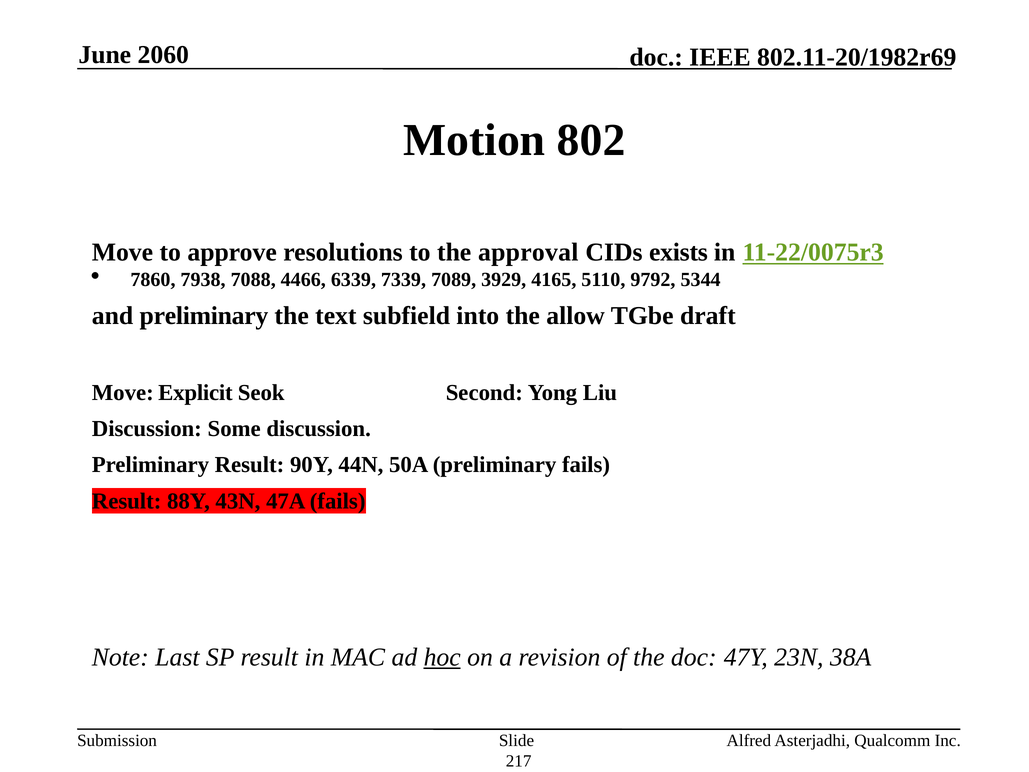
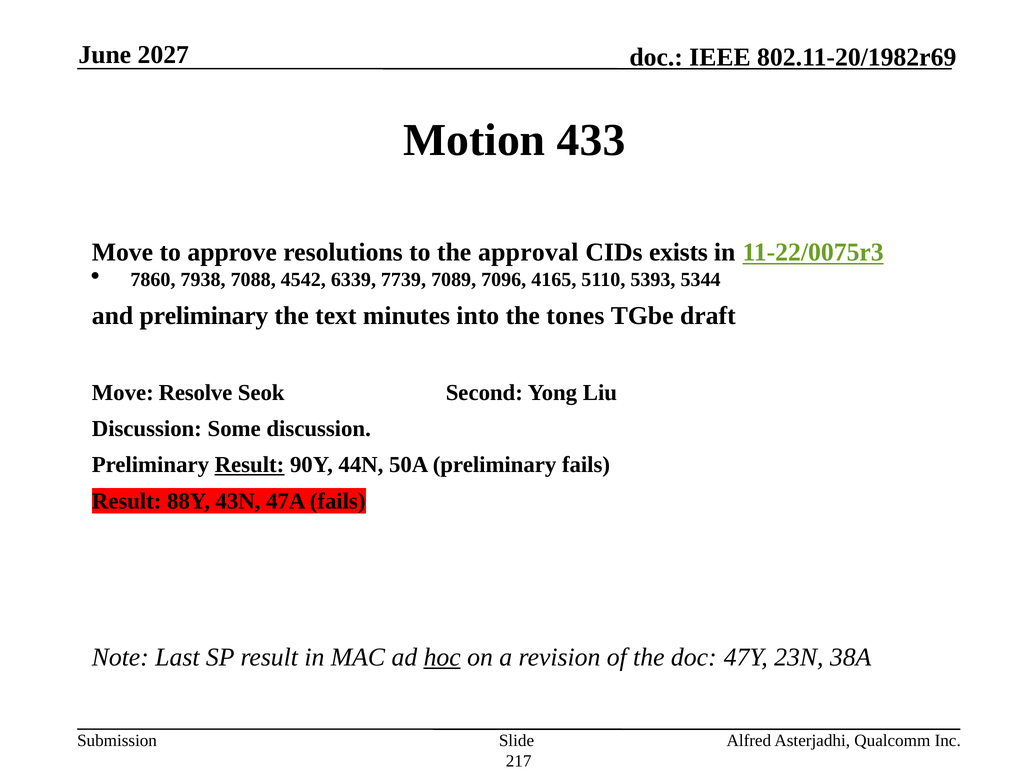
2060: 2060 -> 2027 (163, 55)
802: 802 -> 433 (591, 140)
4466: 4466 -> 4542 (303, 279)
7339: 7339 -> 7739 (403, 279)
3929: 3929 -> 7096 (504, 279)
9792: 9792 -> 5393 (653, 279)
subfield: subfield -> minutes (407, 316)
allow: allow -> tones (575, 316)
Explicit: Explicit -> Resolve (195, 393)
Result underline: none -> present (249, 465)
